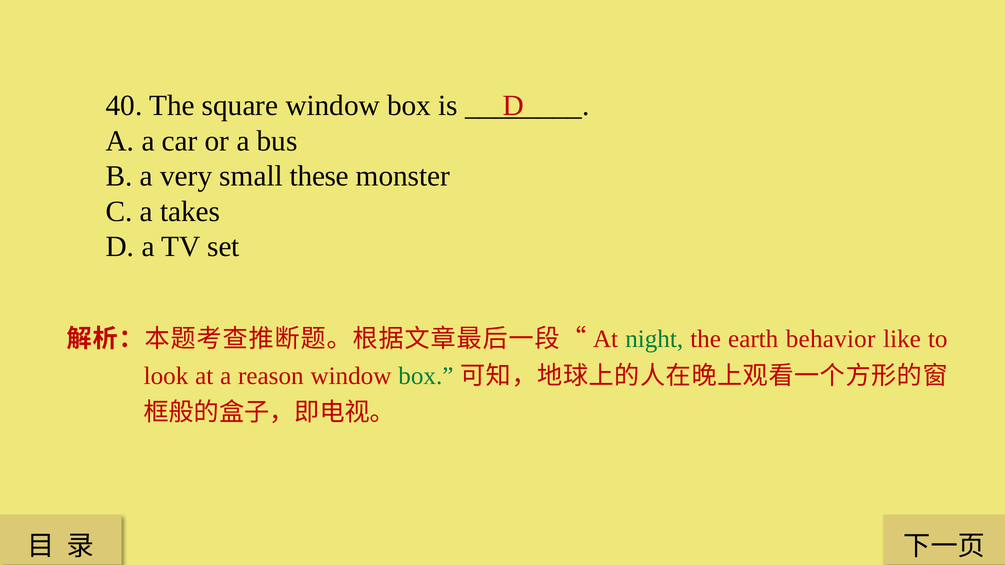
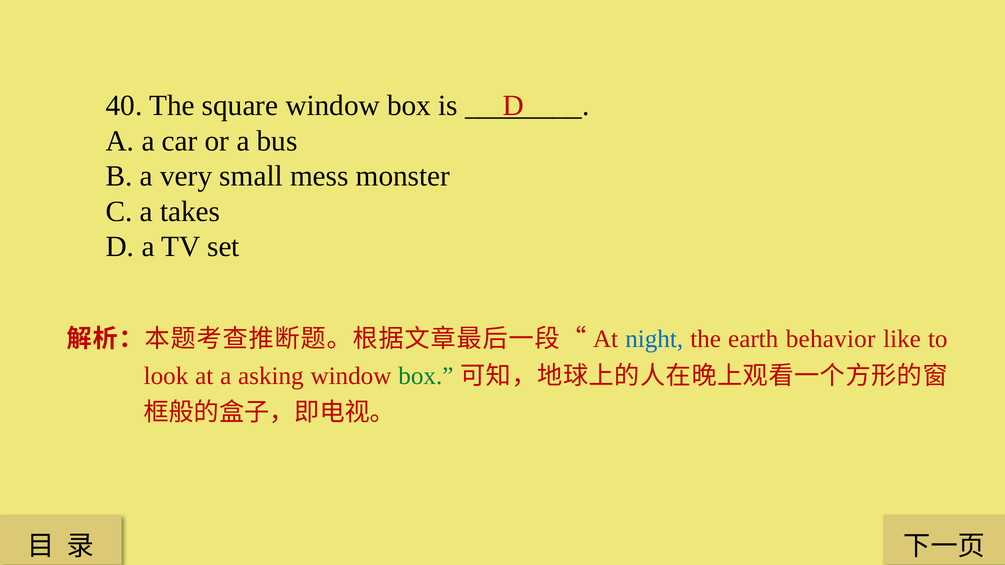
these: these -> mess (319, 176)
night colour: green -> blue (654, 339)
reason: reason -> asking (271, 376)
